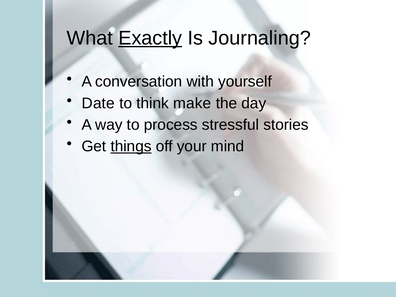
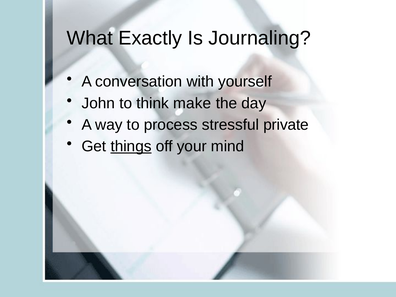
Exactly underline: present -> none (150, 38)
Date: Date -> John (98, 103)
stories: stories -> private (286, 125)
